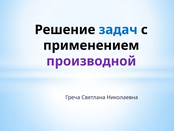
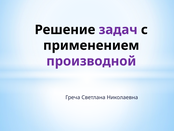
задач colour: blue -> purple (118, 30)
